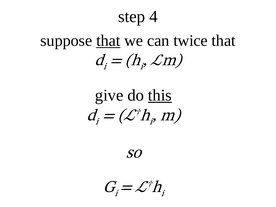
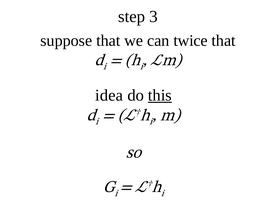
4: 4 -> 3 (154, 17)
that underline: present -> none (108, 41)
give: give -> idea (109, 95)
